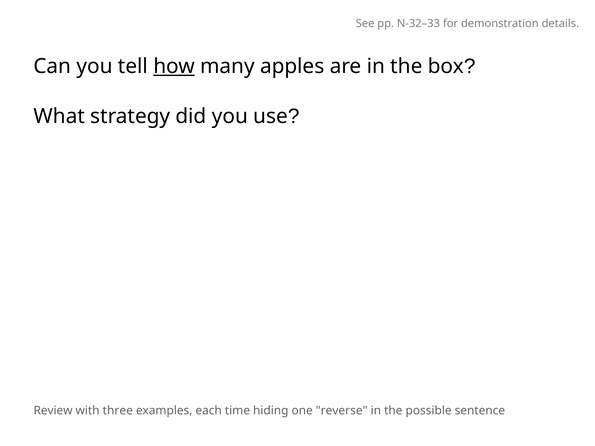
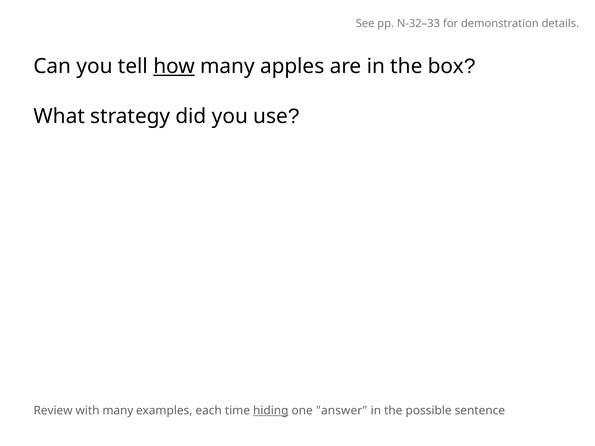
with three: three -> many (118, 411)
hiding underline: none -> present (271, 411)
reverse: reverse -> answer (342, 411)
